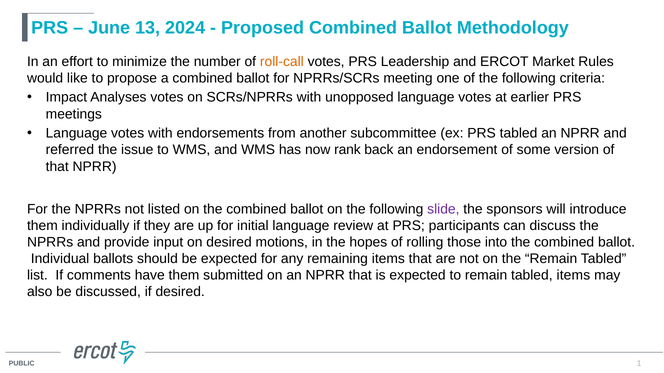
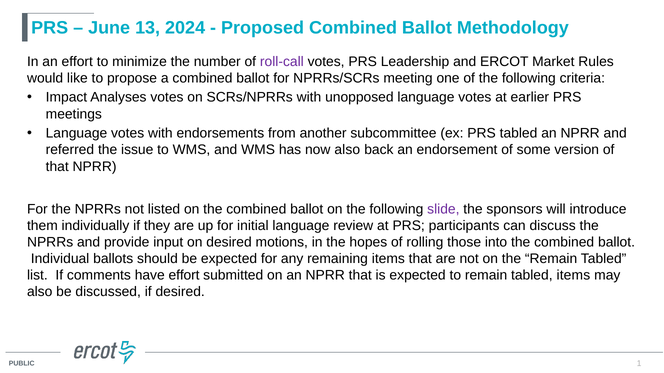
roll-call colour: orange -> purple (282, 62)
now rank: rank -> also (347, 150)
have them: them -> effort (184, 276)
